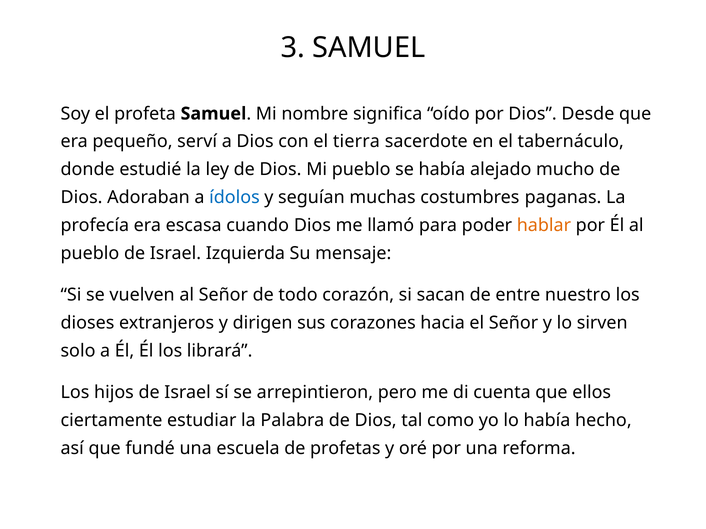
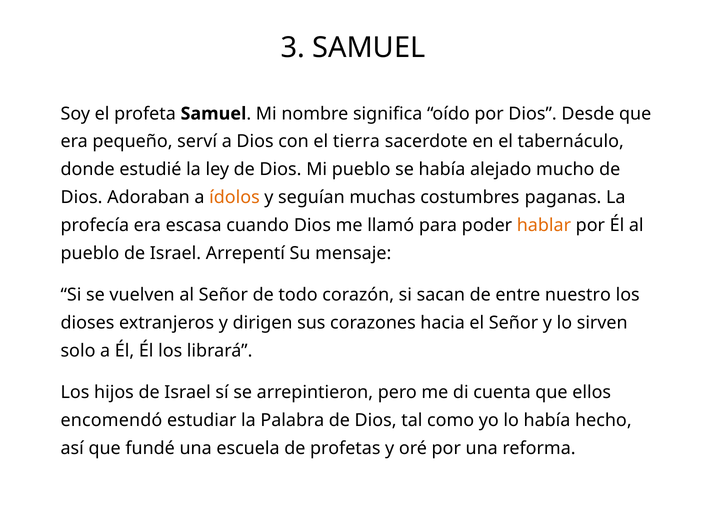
ídolos colour: blue -> orange (234, 198)
Izquierda: Izquierda -> Arrepentí (245, 253)
ciertamente: ciertamente -> encomendó (111, 421)
